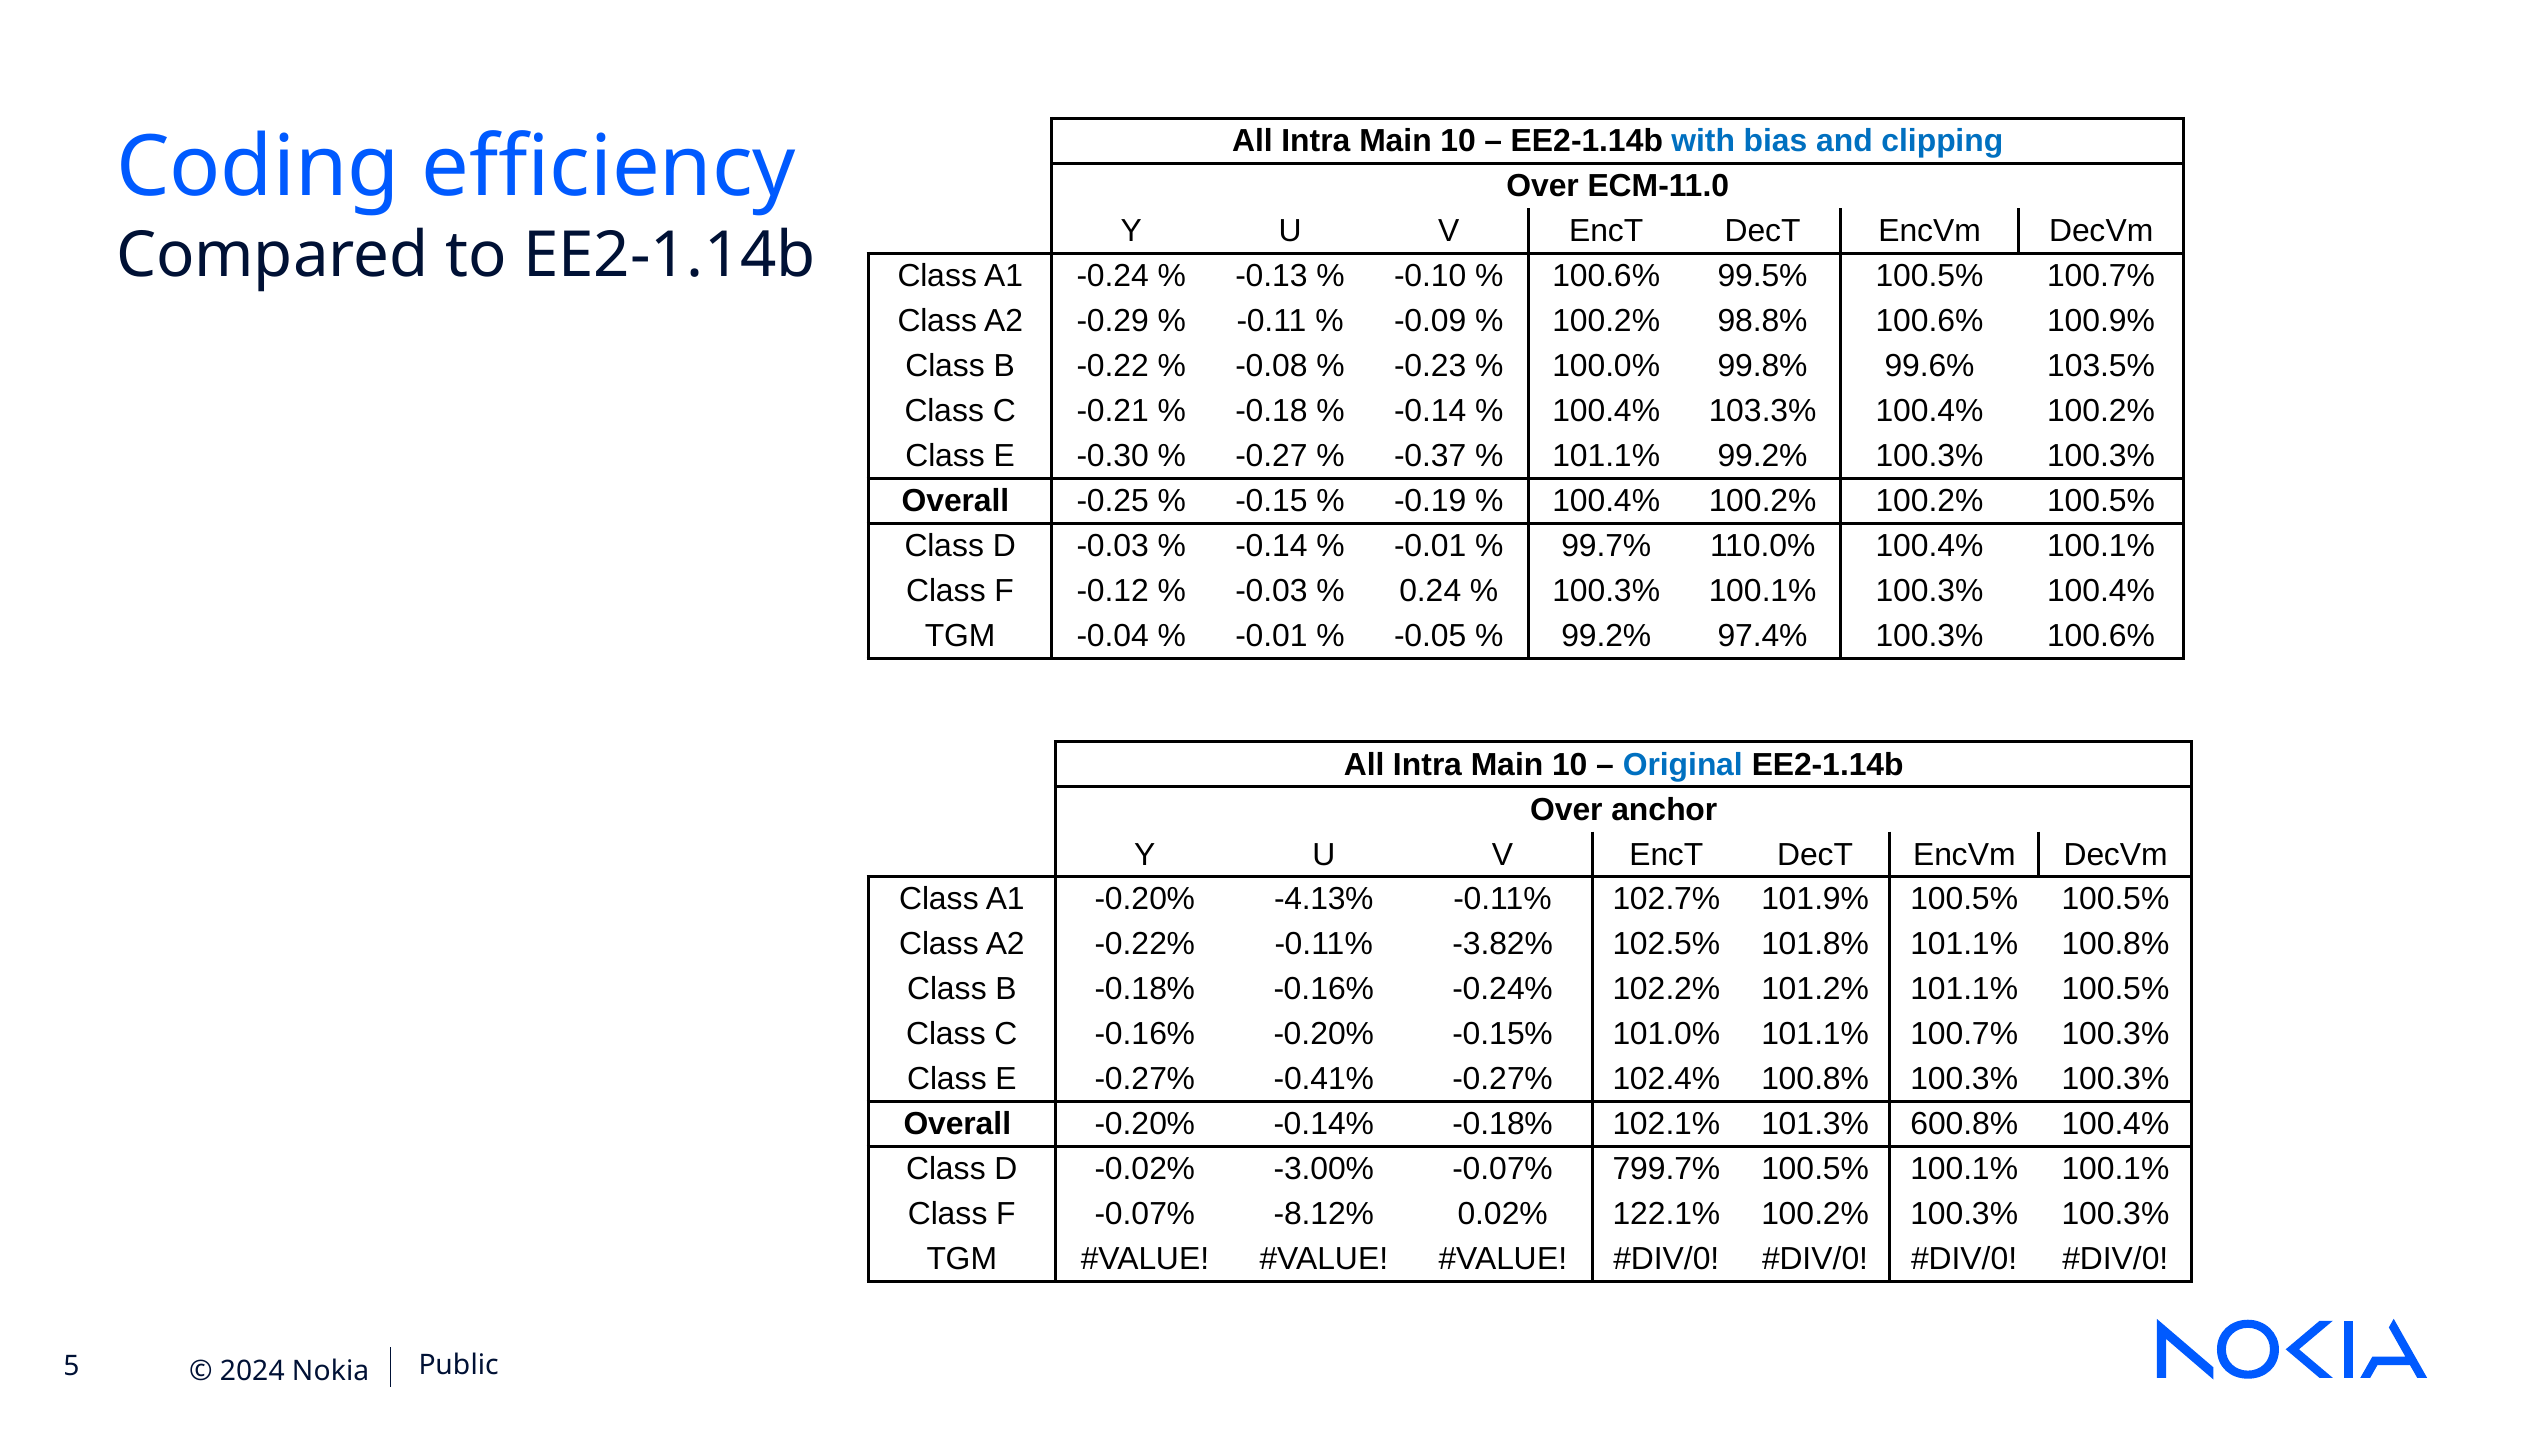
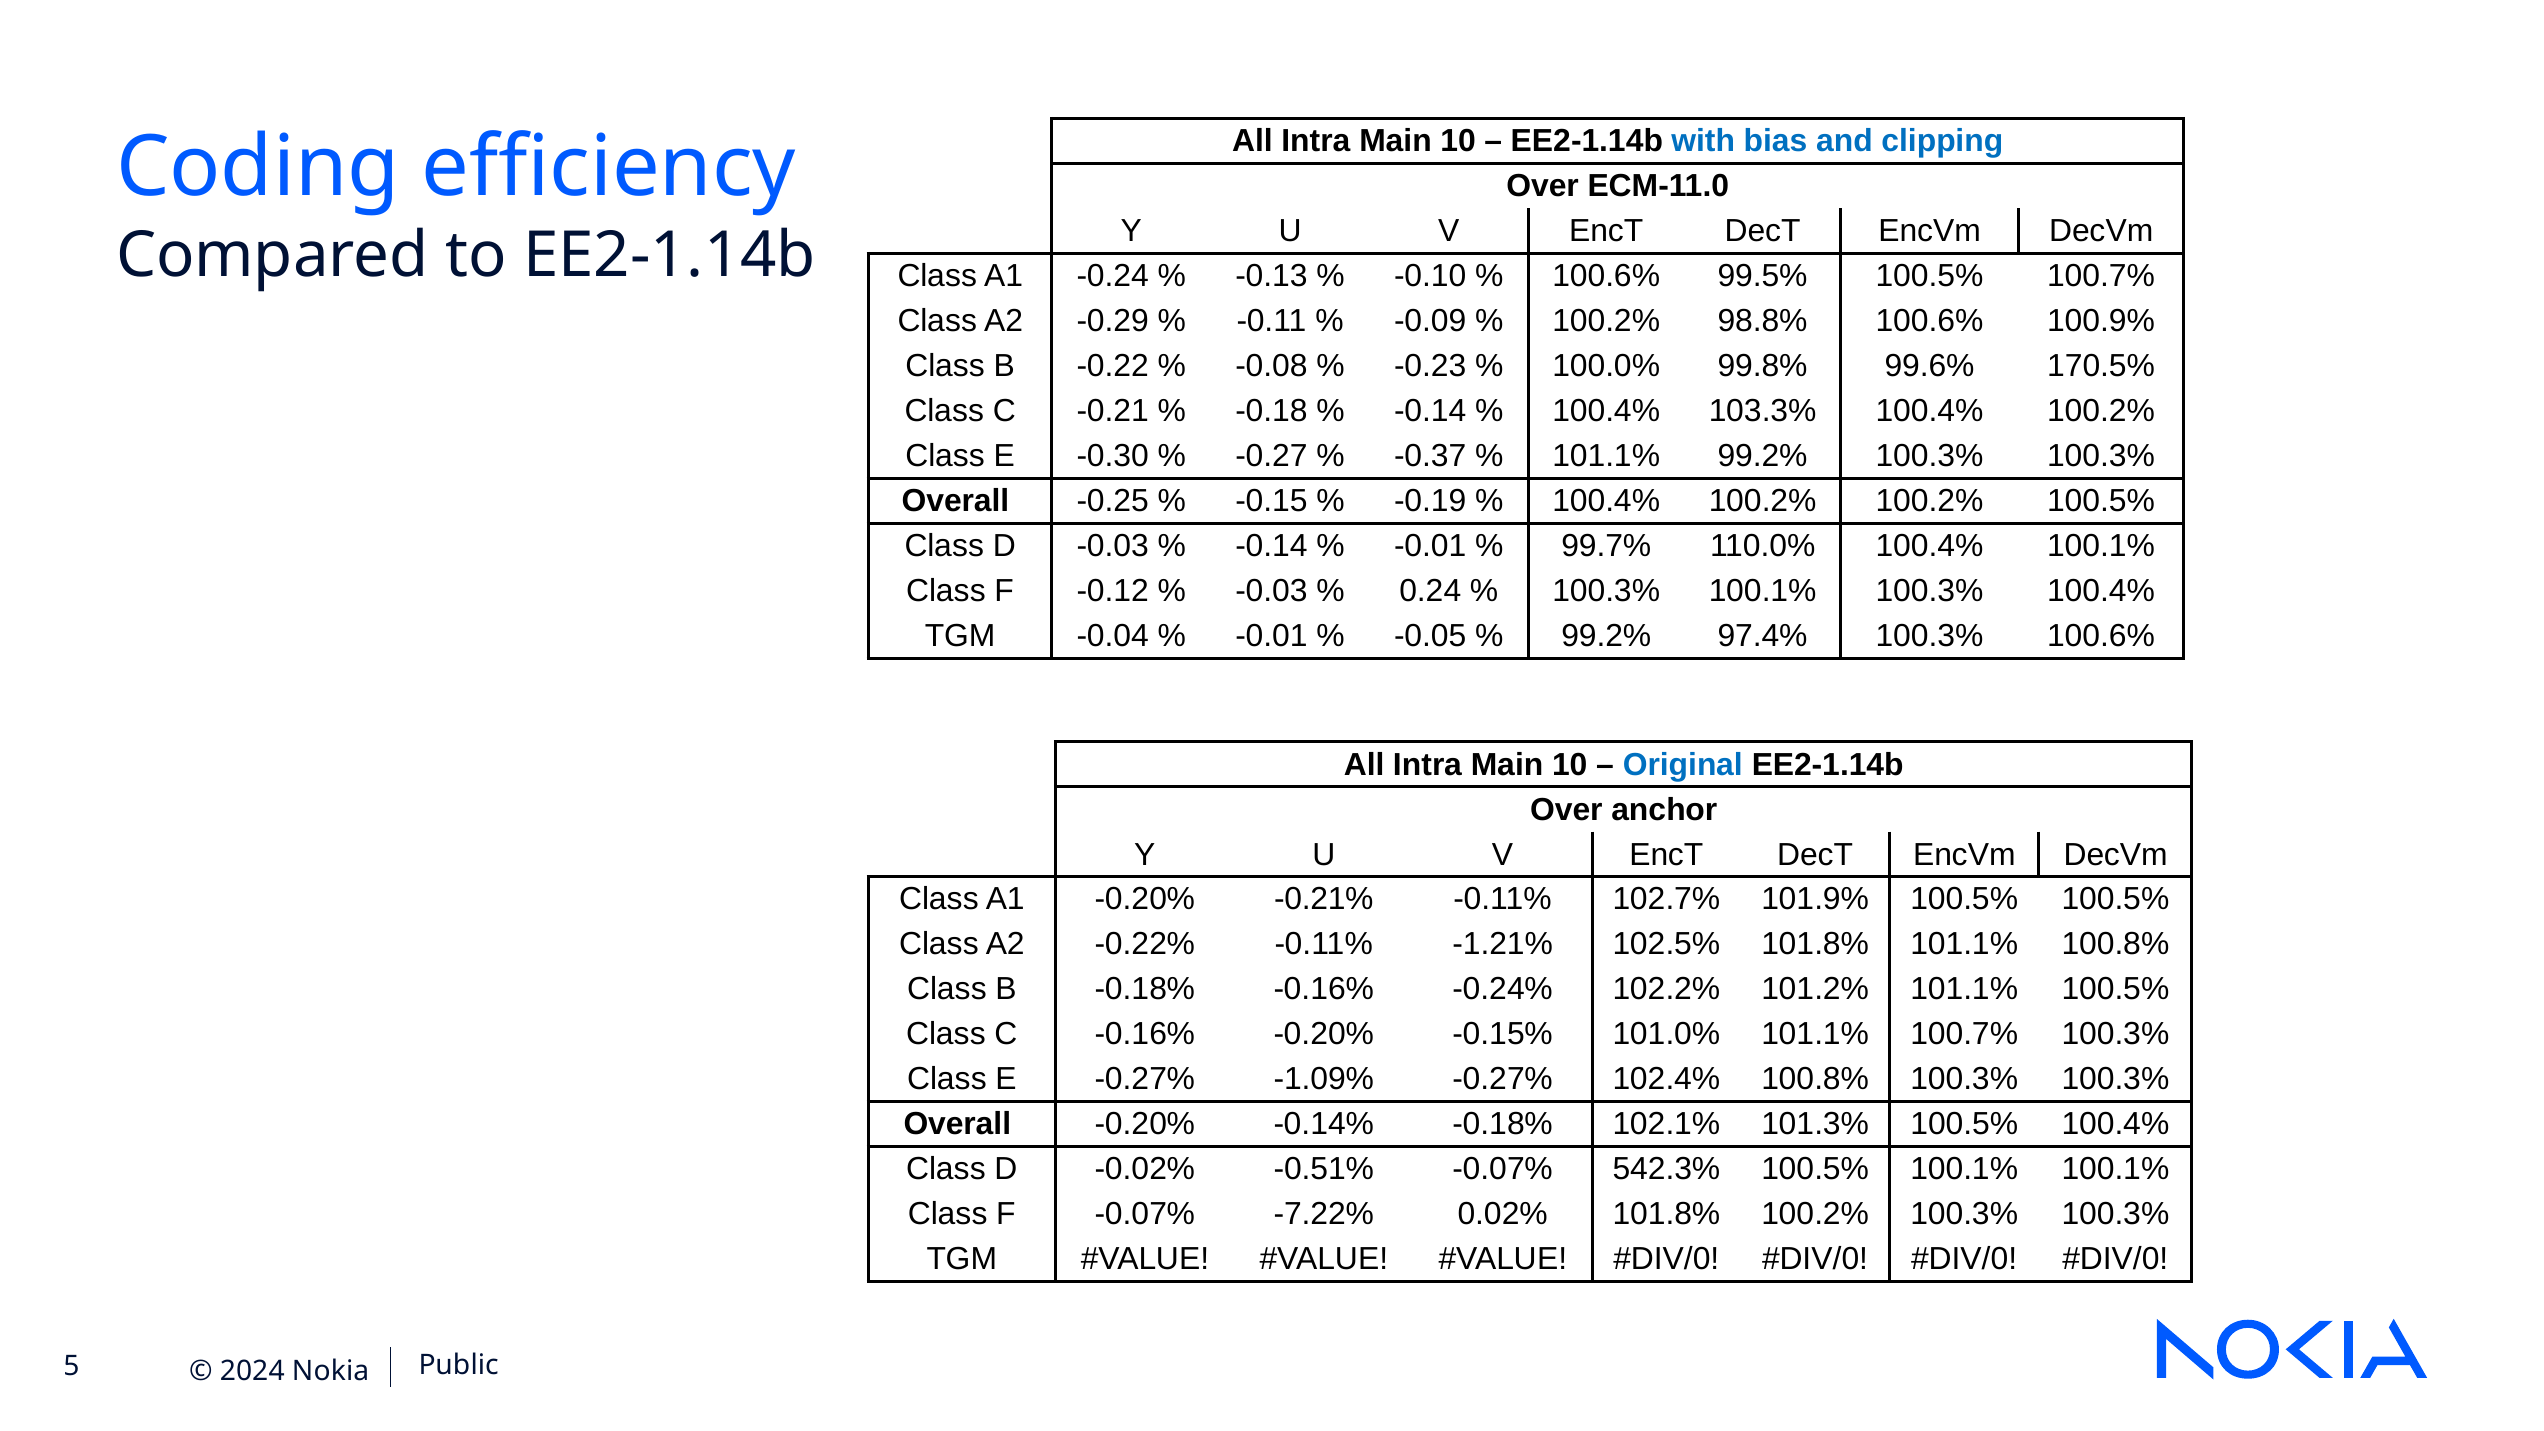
103.5%: 103.5% -> 170.5% (2101, 366)
-4.13%: -4.13% -> -0.21% (1324, 900)
-3.82%: -3.82% -> -1.21% (1503, 944)
-0.41%: -0.41% -> -1.09% (1324, 1079)
101.3% 600.8%: 600.8% -> 100.5% (1964, 1124)
-3.00%: -3.00% -> -0.51% (1324, 1169)
799.7%: 799.7% -> 542.3% (1666, 1169)
-8.12%: -8.12% -> -7.22% (1324, 1214)
0.02% 122.1%: 122.1% -> 101.8% (1666, 1214)
